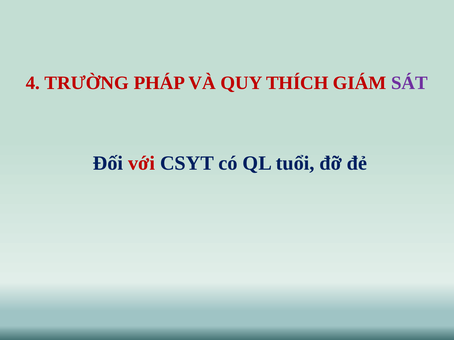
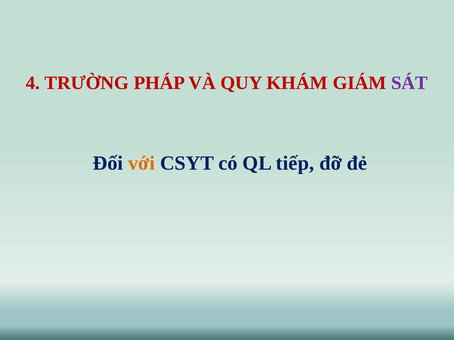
THÍCH: THÍCH -> KHÁM (297, 83)
với colour: red -> orange (142, 163)
tuổi: tuổi -> tiếp (295, 163)
